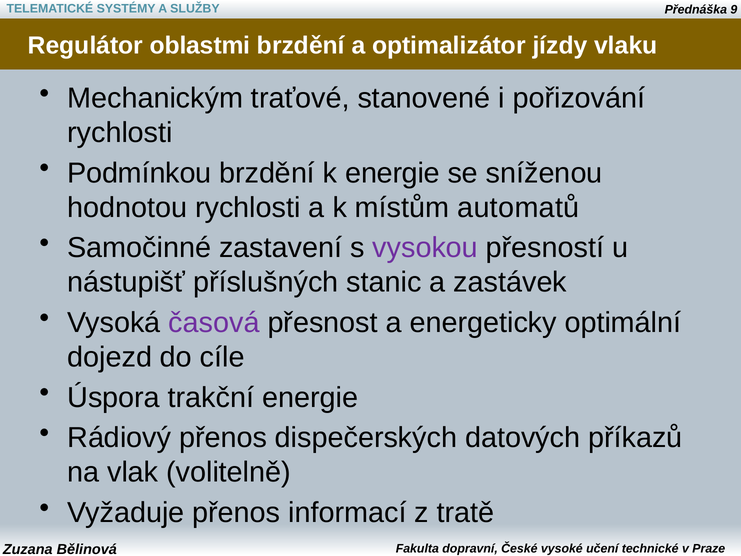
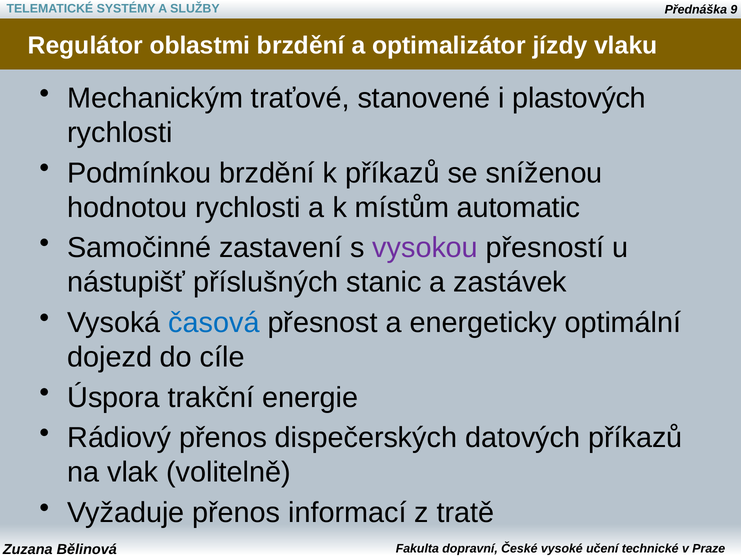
pořizování: pořizování -> plastových (579, 98)
k energie: energie -> příkazů (392, 173)
automatů: automatů -> automatic (519, 208)
časová colour: purple -> blue (214, 323)
